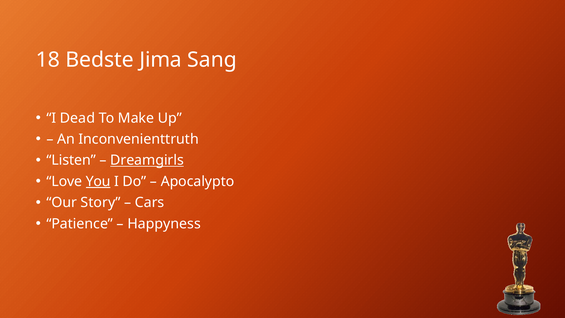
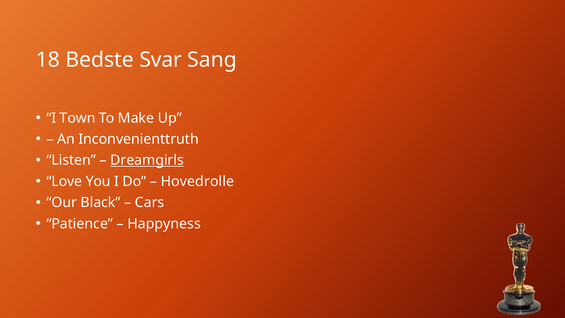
Jima: Jima -> Svar (161, 60)
Dead: Dead -> Town (78, 118)
You underline: present -> none (98, 181)
Apocalypto: Apocalypto -> Hovedrolle (197, 181)
Story: Story -> Black (101, 203)
